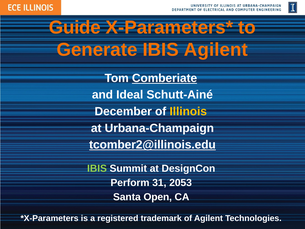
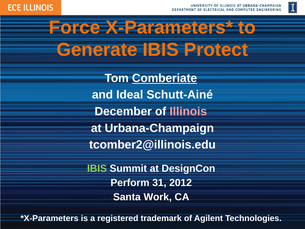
Guide: Guide -> Force (75, 27)
IBIS Agilent: Agilent -> Protect (216, 50)
Illinois colour: yellow -> pink (188, 111)
tcomber2@illinois.edu underline: present -> none (152, 145)
2053: 2053 -> 2012 (181, 183)
Open: Open -> Work (158, 197)
